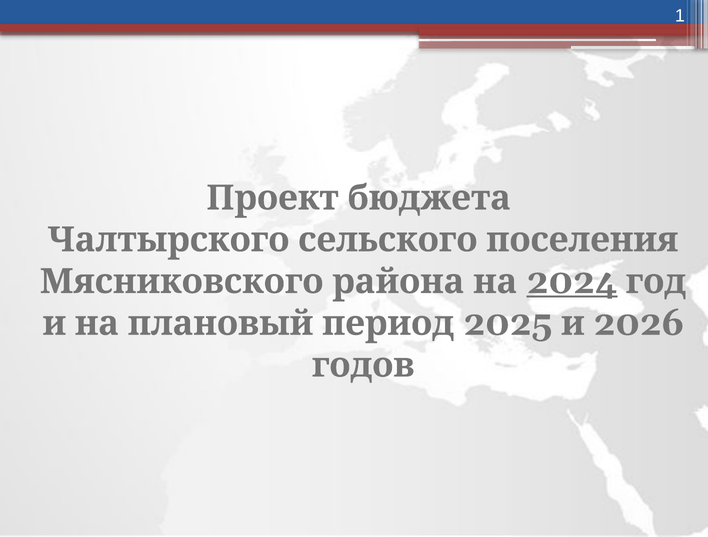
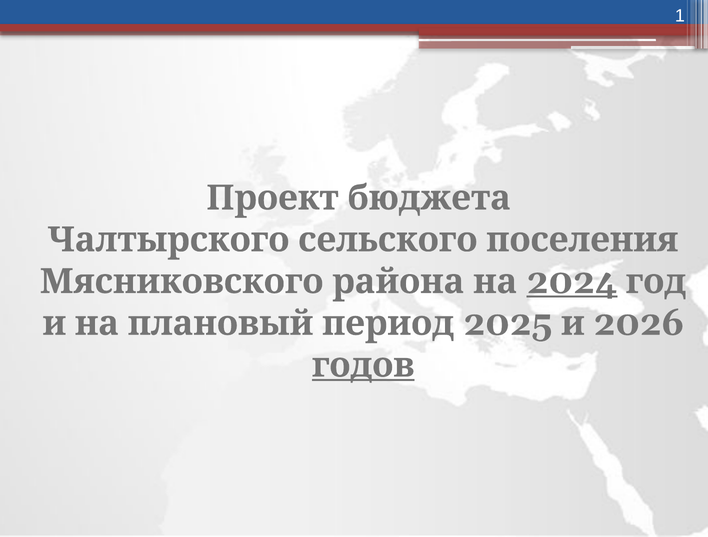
годов underline: none -> present (363, 365)
